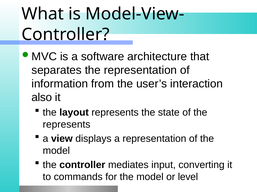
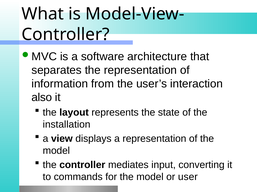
represents: represents -> installation (67, 125)
level: level -> user (188, 177)
